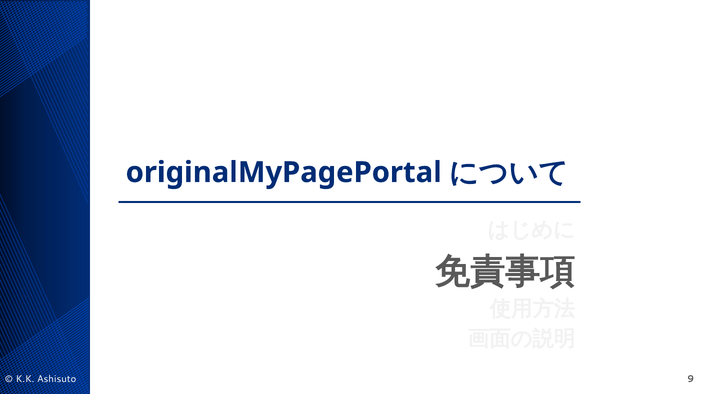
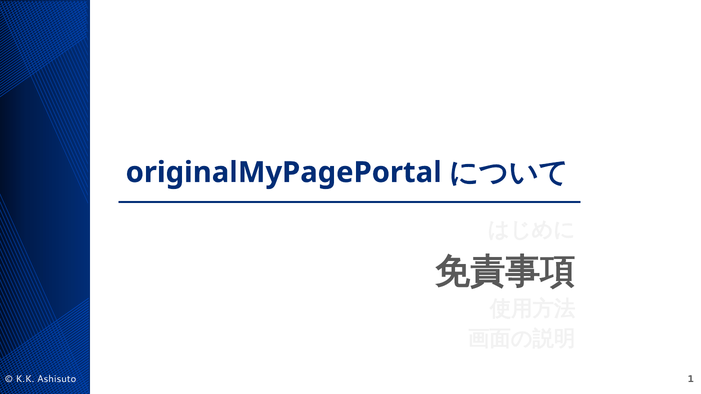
9: 9 -> 1 (691, 379)
